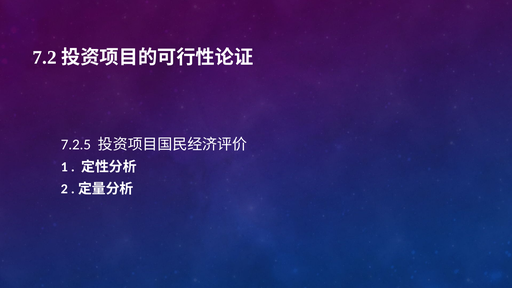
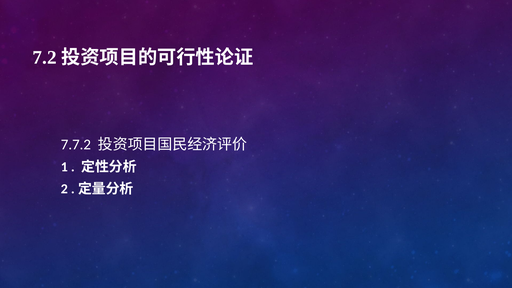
7.2.5: 7.2.5 -> 7.7.2 (76, 144)
